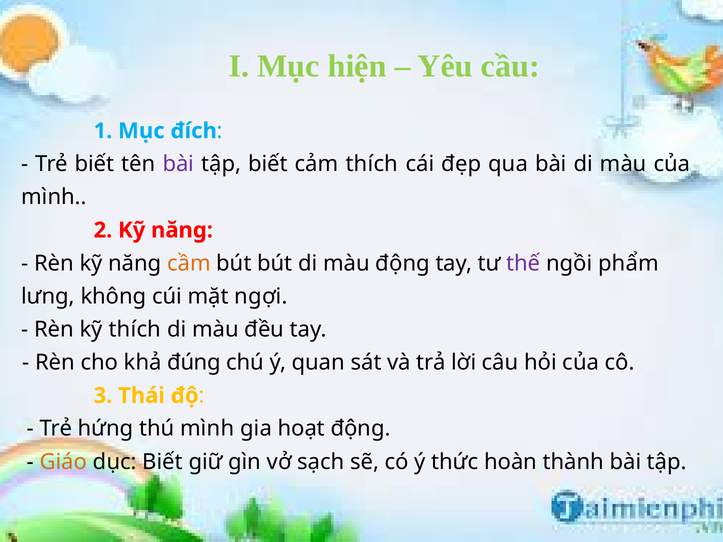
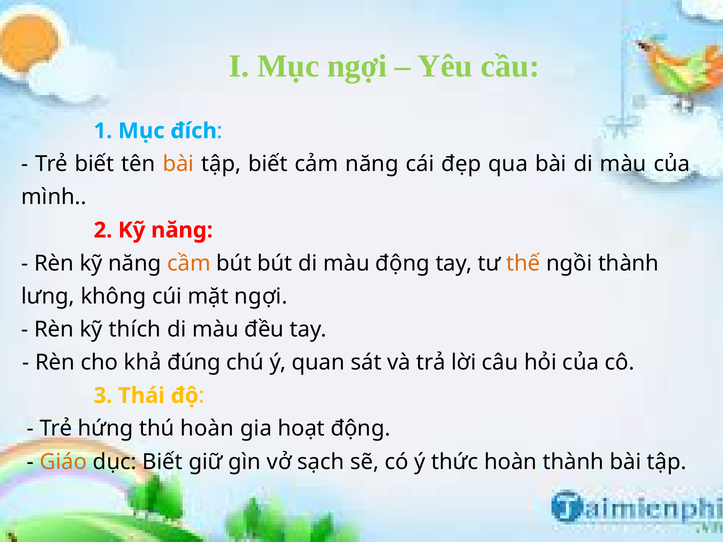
Mục hiện: hiện -> ngợi (357, 66)
bài colour: purple -> orange (178, 164)
cảm thích: thích -> năng (372, 164)
thế colour: purple -> orange (523, 263)
ngồi phẩm: phẩm -> thành (629, 263)
thú mình: mình -> hoàn (207, 429)
